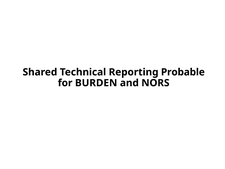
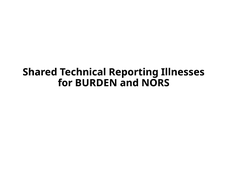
Probable: Probable -> Illnesses (183, 72)
